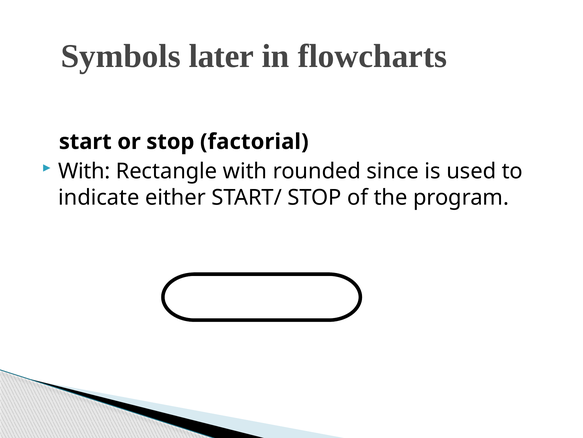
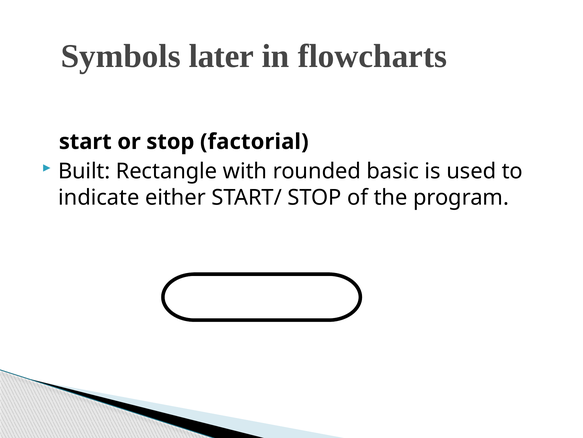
With: With -> Built (84, 171)
since: since -> basic (393, 171)
